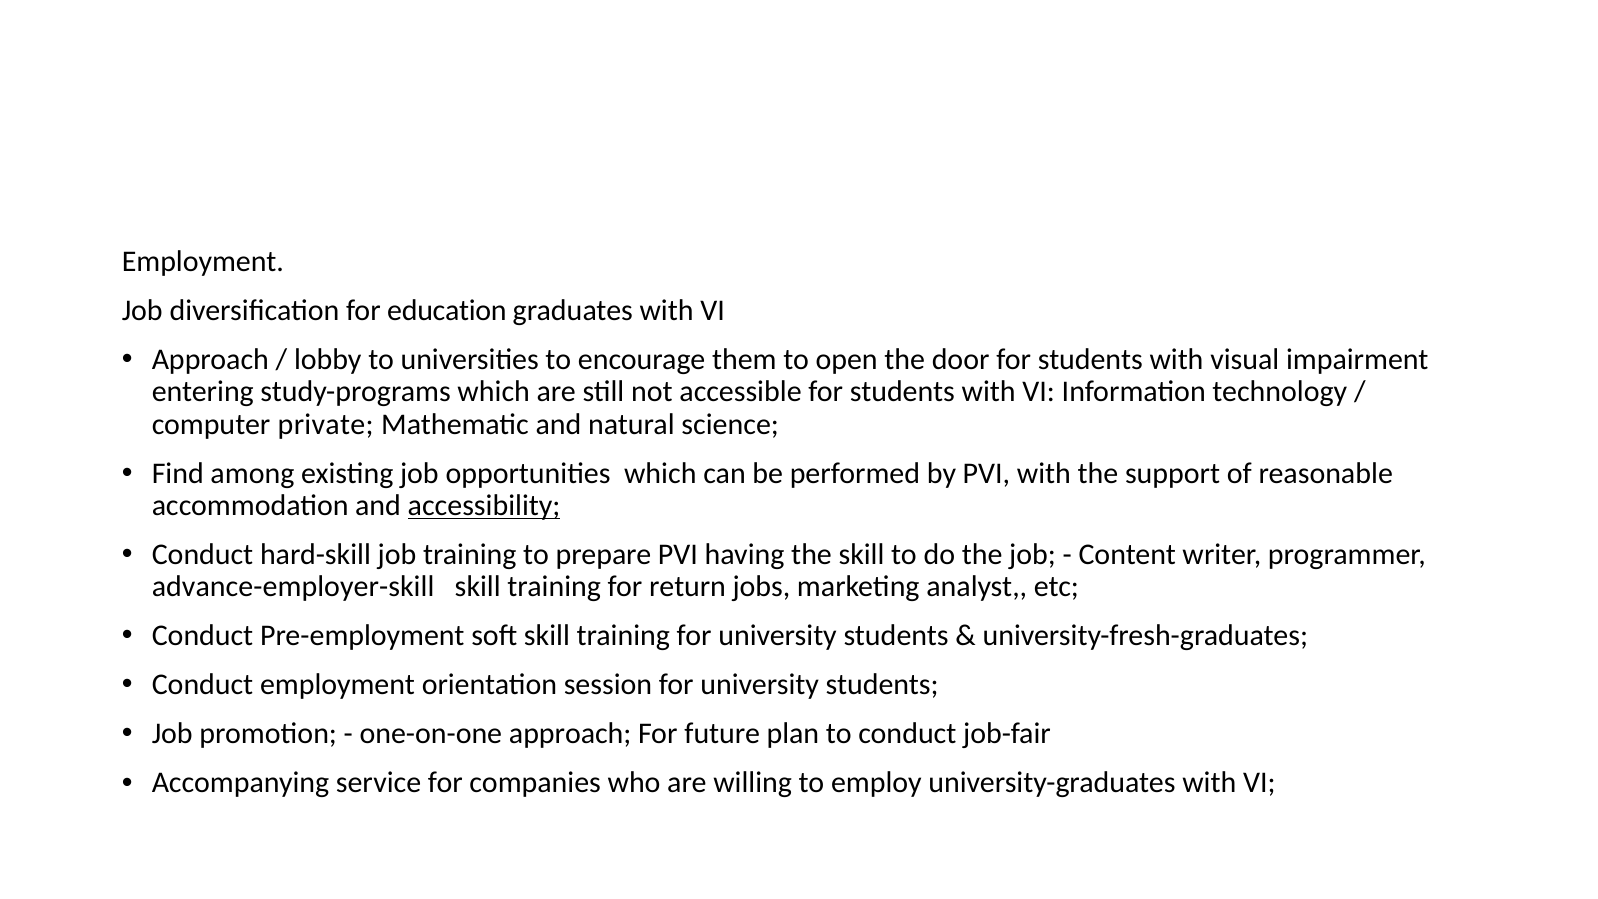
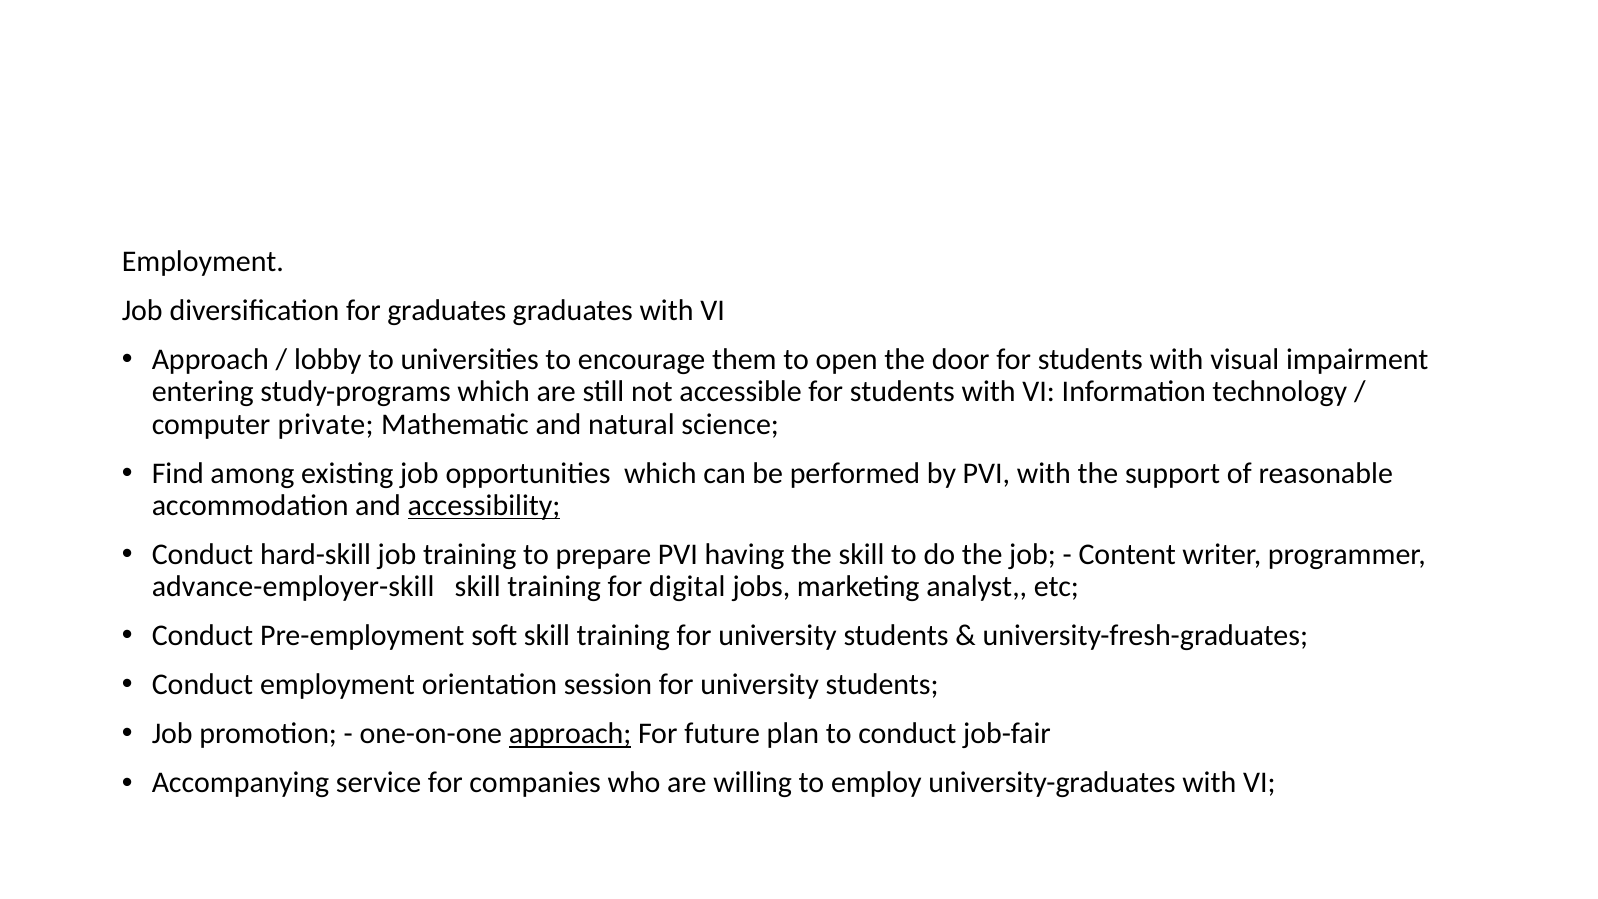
for education: education -> graduates (447, 310)
return: return -> digital (687, 587)
approach underline: none -> present (570, 734)
